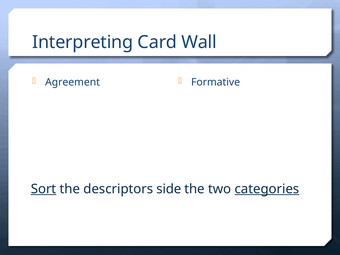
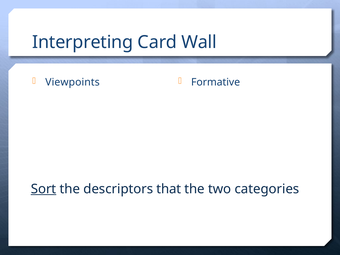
Agreement: Agreement -> Viewpoints (72, 82)
side: side -> that (169, 189)
categories underline: present -> none (267, 189)
